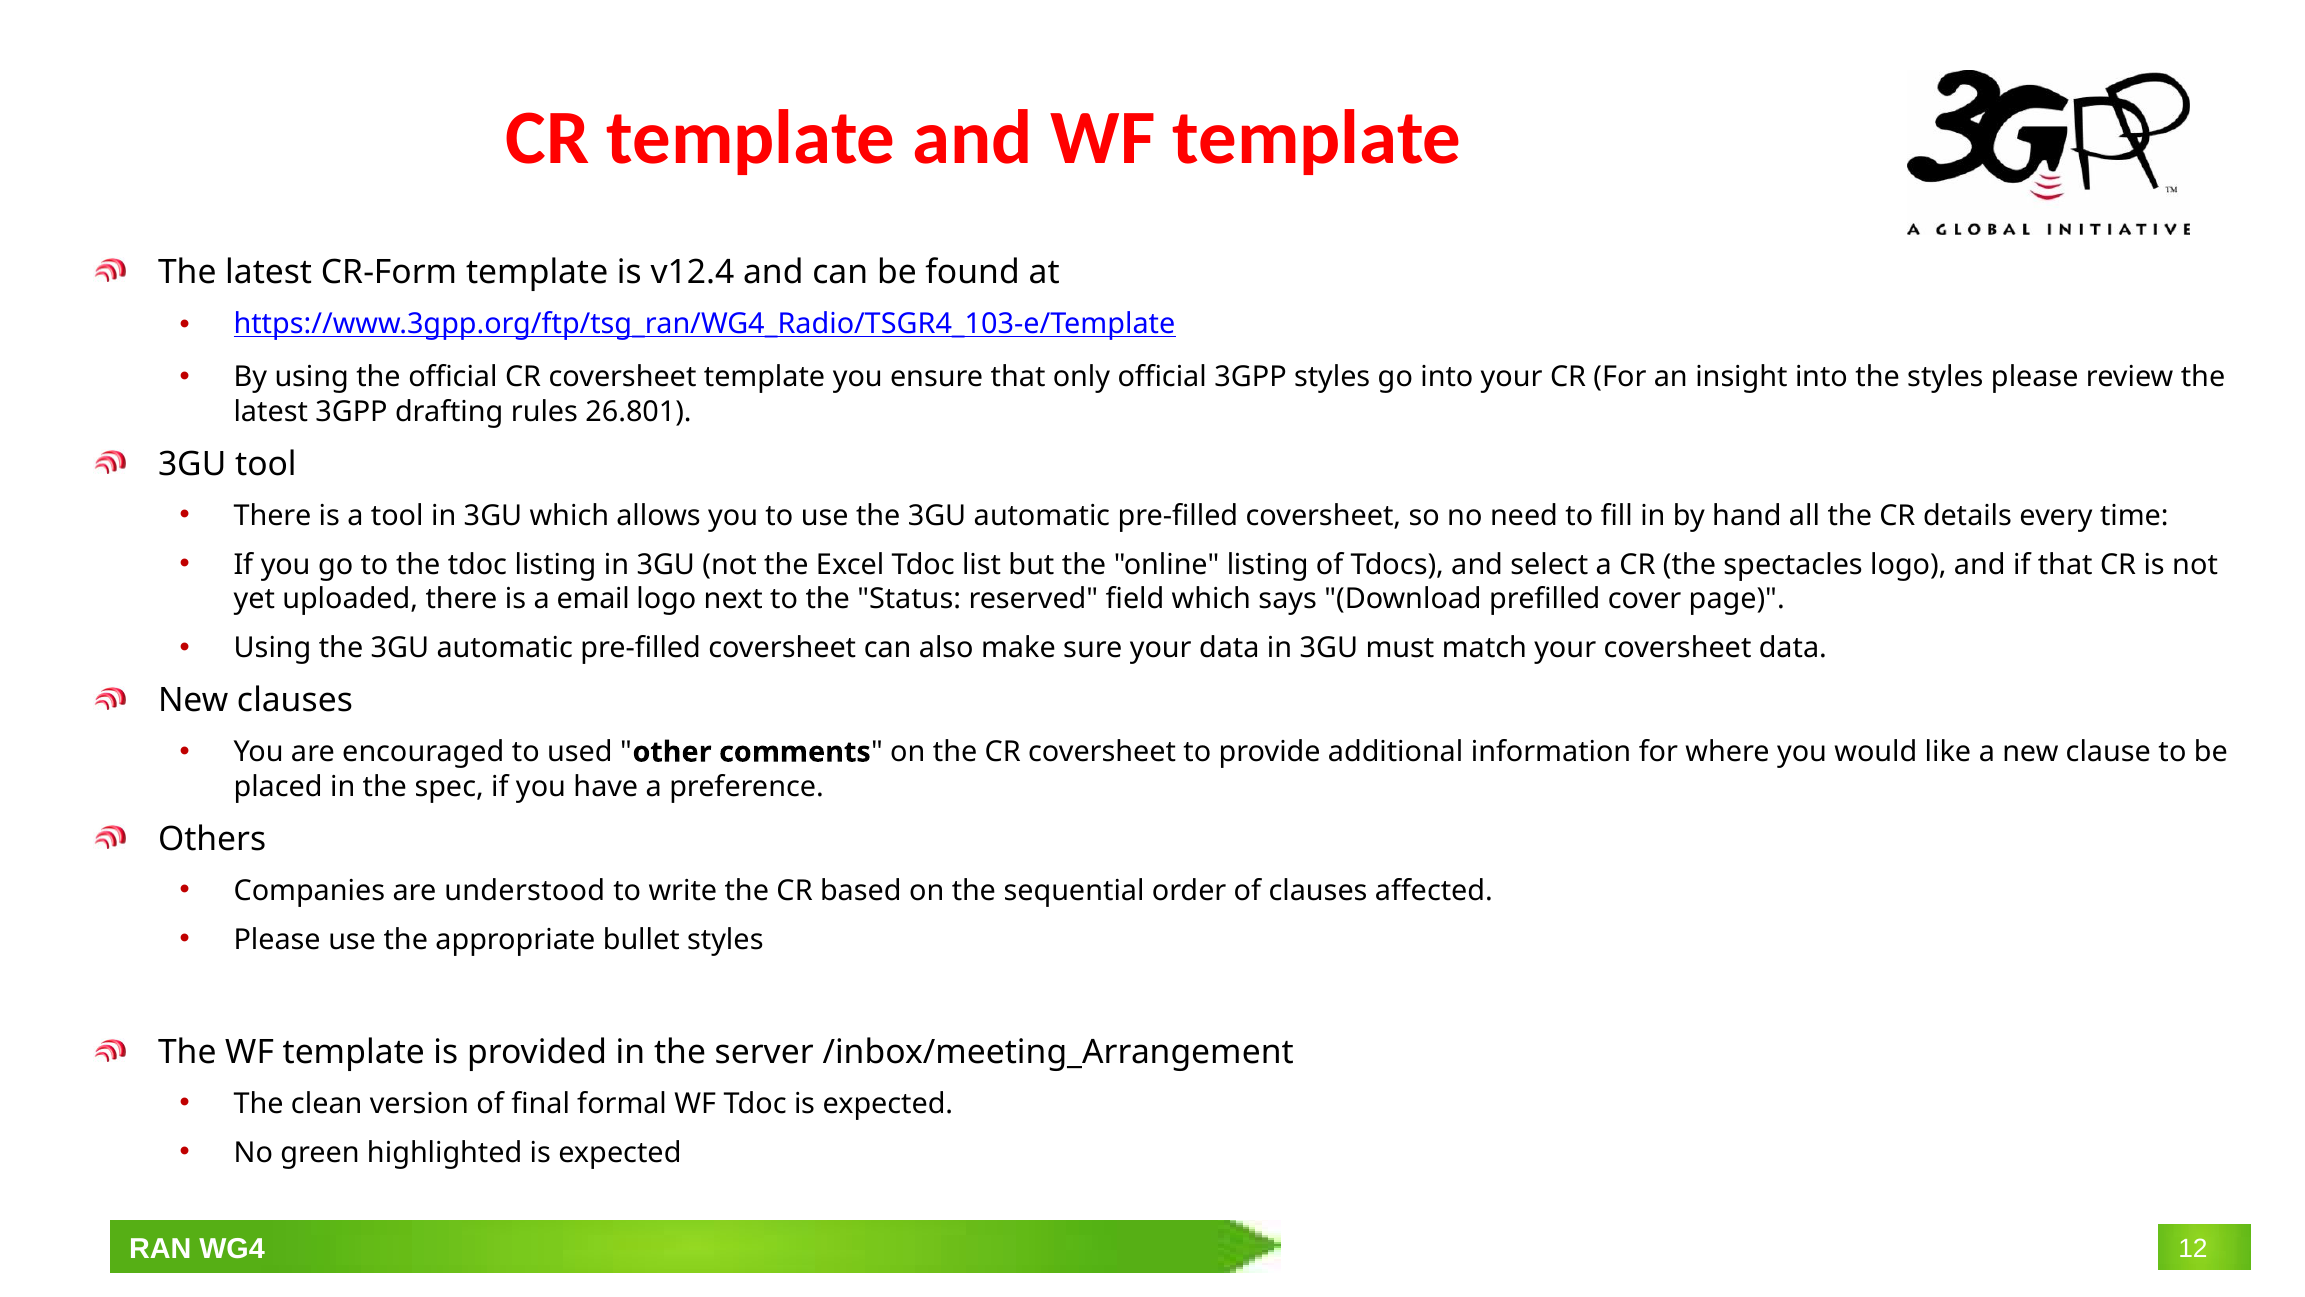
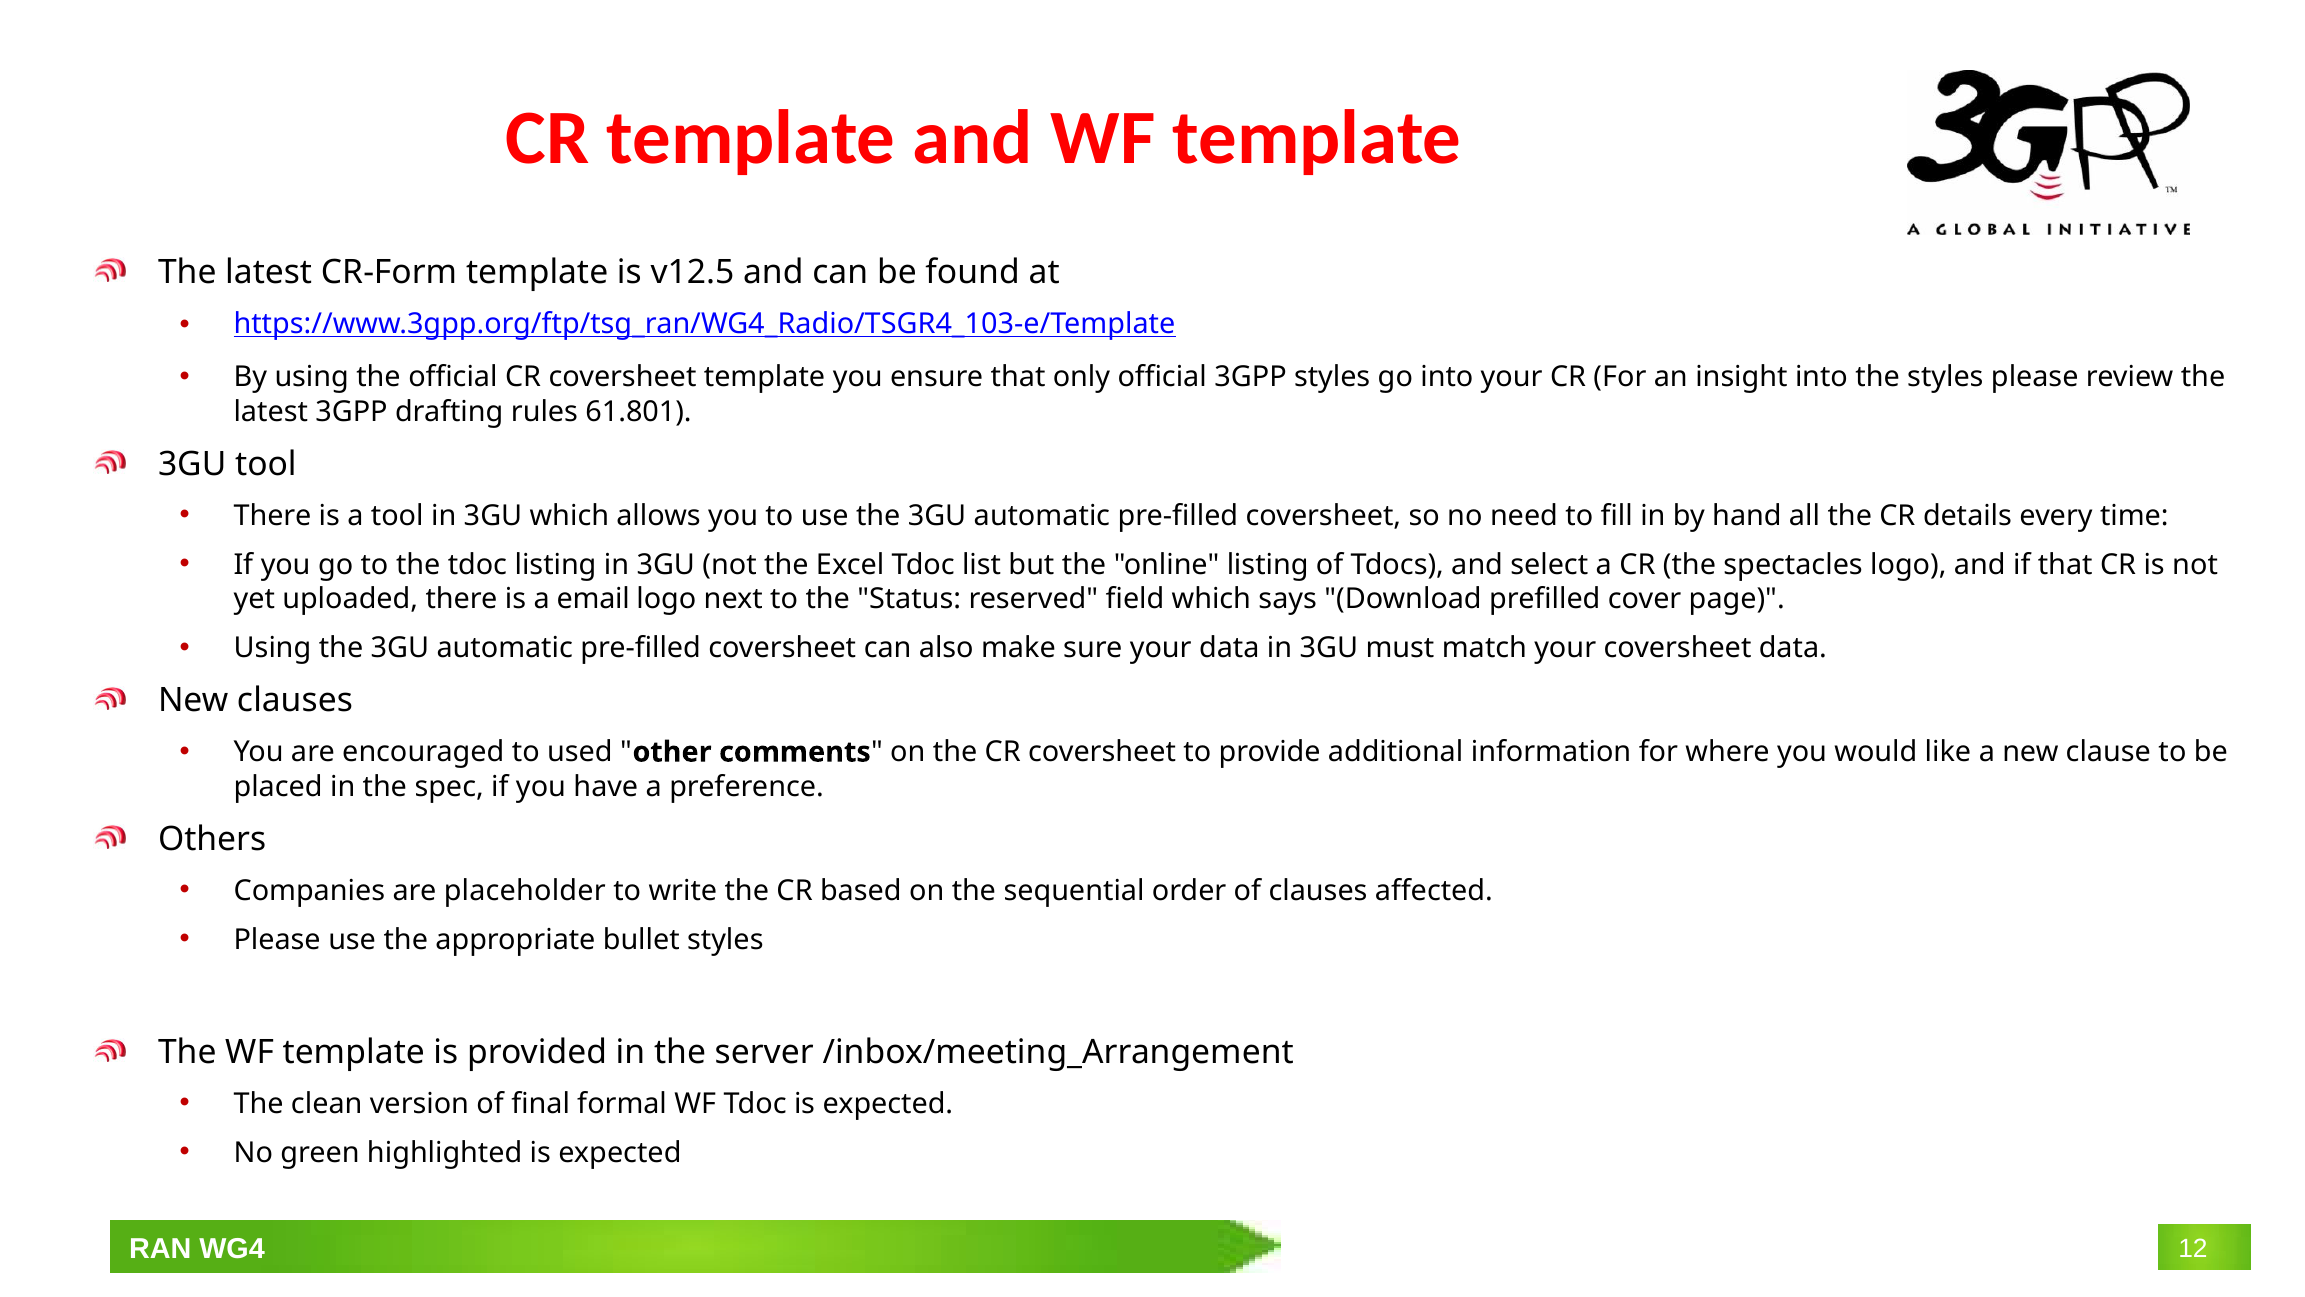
v12.4: v12.4 -> v12.5 (692, 272)
26.801: 26.801 -> 61.801 (639, 412)
understood: understood -> placeholder (525, 890)
